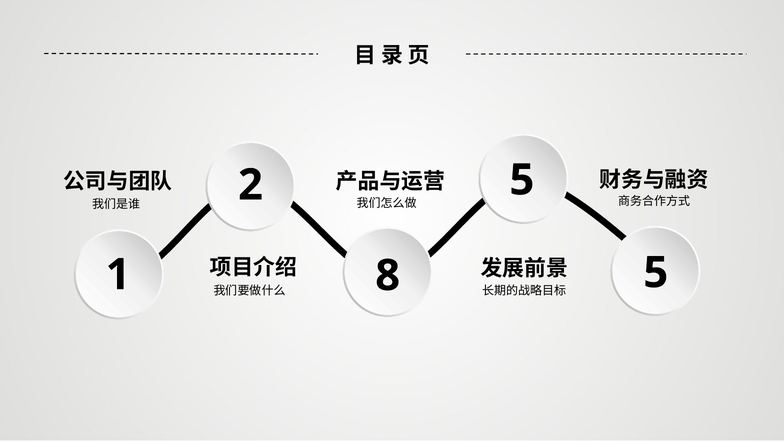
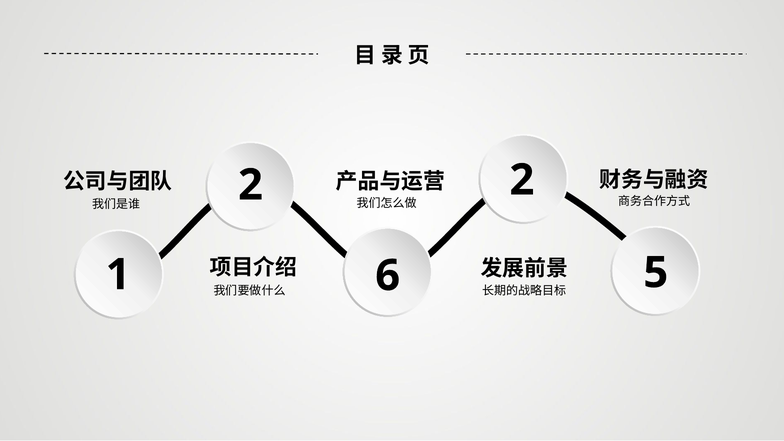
2 5: 5 -> 2 (522, 180)
8: 8 -> 6 (388, 276)
